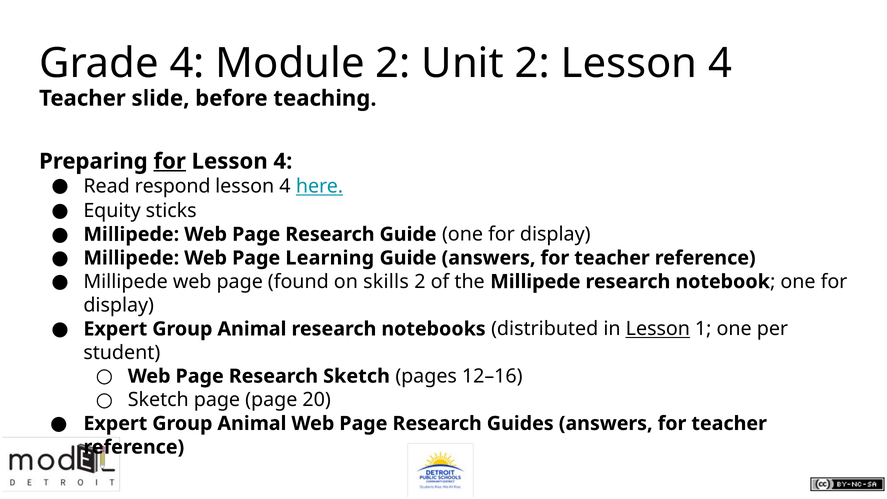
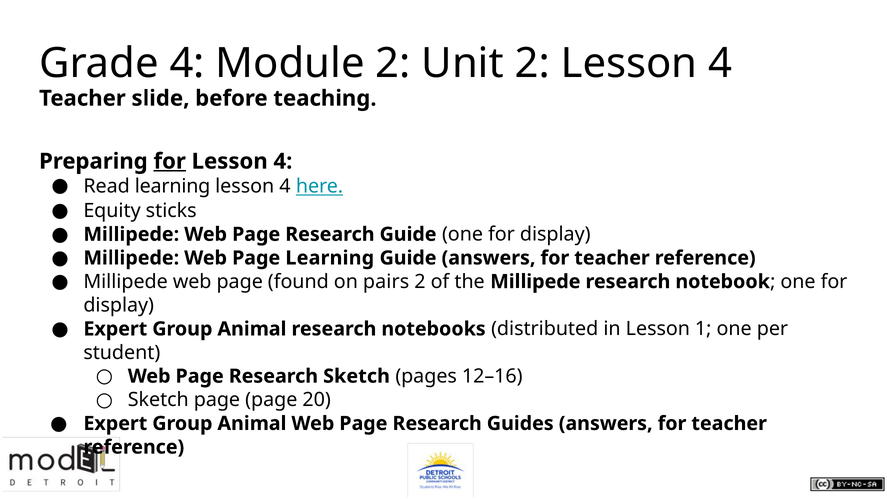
Read respond: respond -> learning (173, 186)
skills: skills -> pairs (386, 282)
Lesson underline: present -> none (658, 329)
